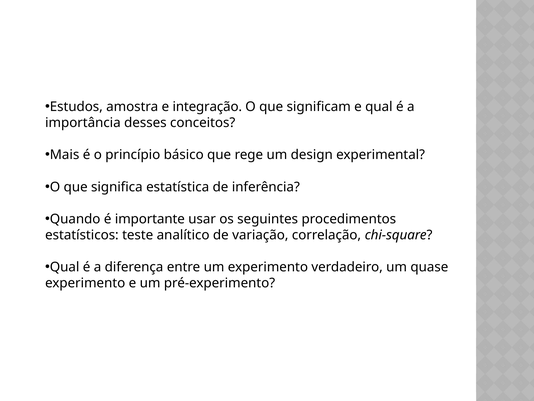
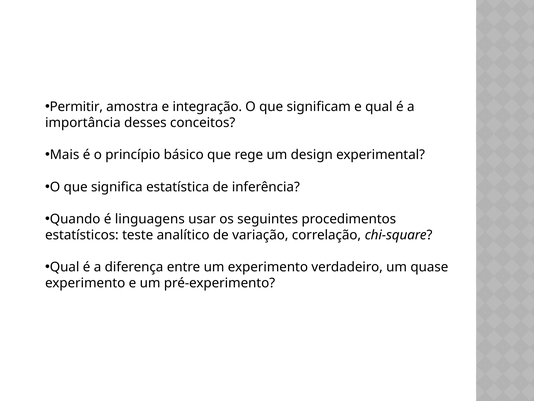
Estudos: Estudos -> Permitir (76, 107)
importante: importante -> linguagens (150, 219)
